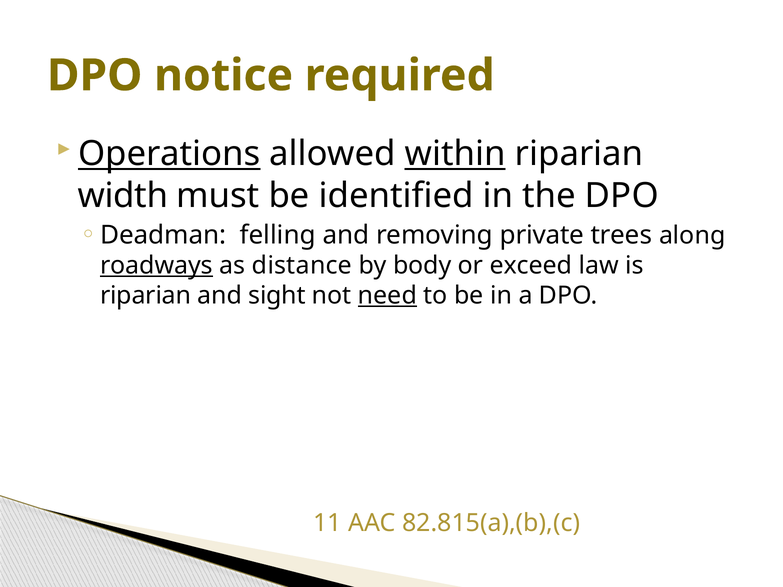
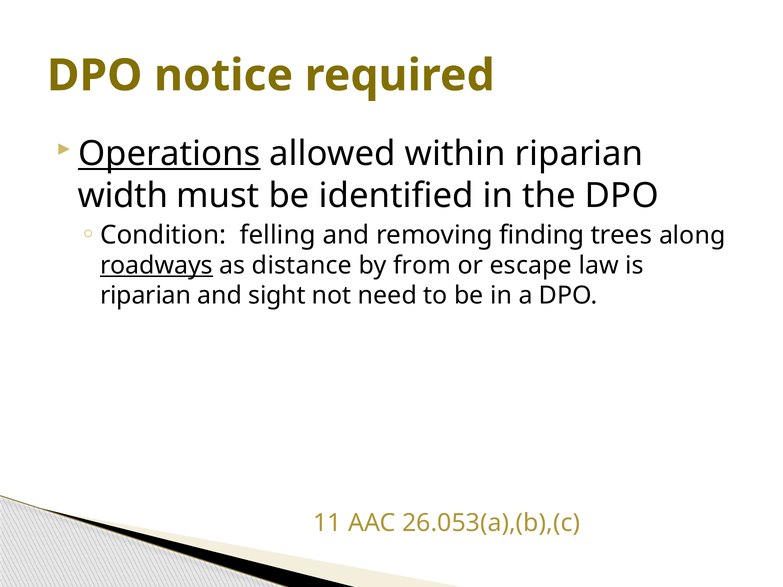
within underline: present -> none (455, 154)
Deadman: Deadman -> Condition (163, 235)
private: private -> finding (542, 235)
body: body -> from (422, 266)
exceed: exceed -> escape (531, 266)
need underline: present -> none (387, 296)
82.815(a),(b),(c: 82.815(a),(b),(c -> 26.053(a),(b),(c (491, 523)
